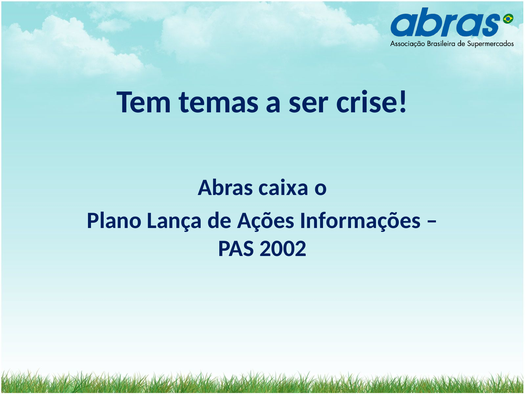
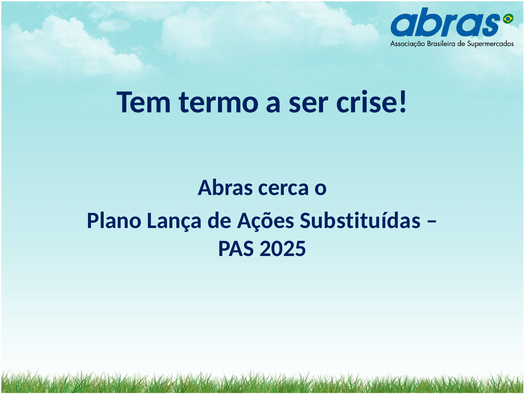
temas: temas -> termo (219, 102)
caixa: caixa -> cerca (284, 187)
Informações: Informações -> Substituídas (360, 220)
2002: 2002 -> 2025 (283, 248)
